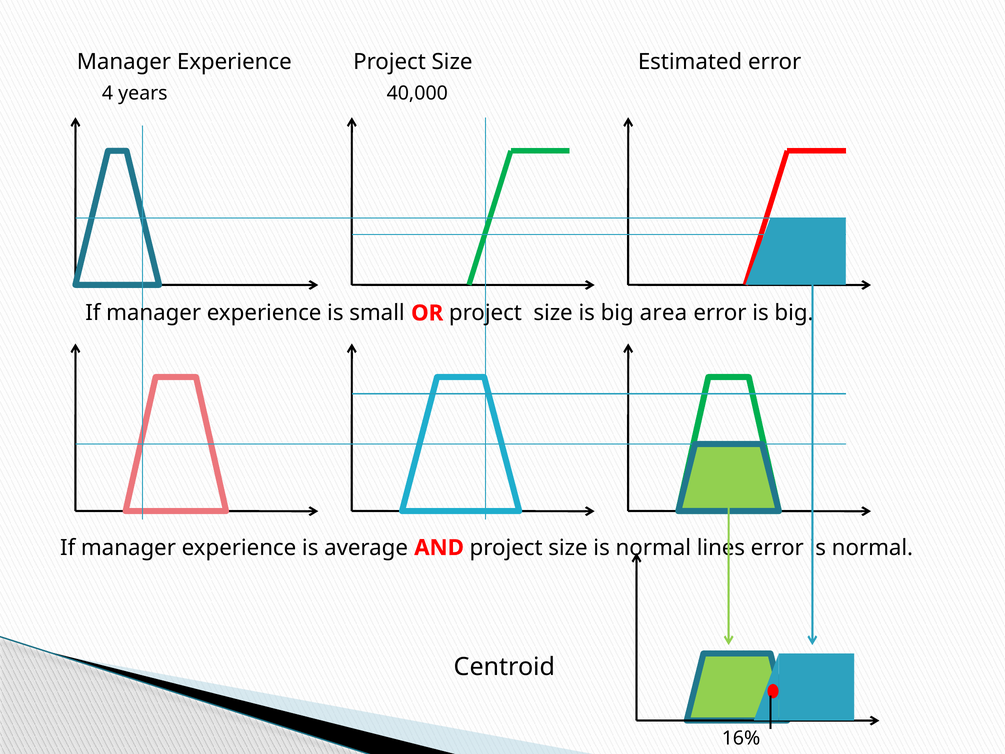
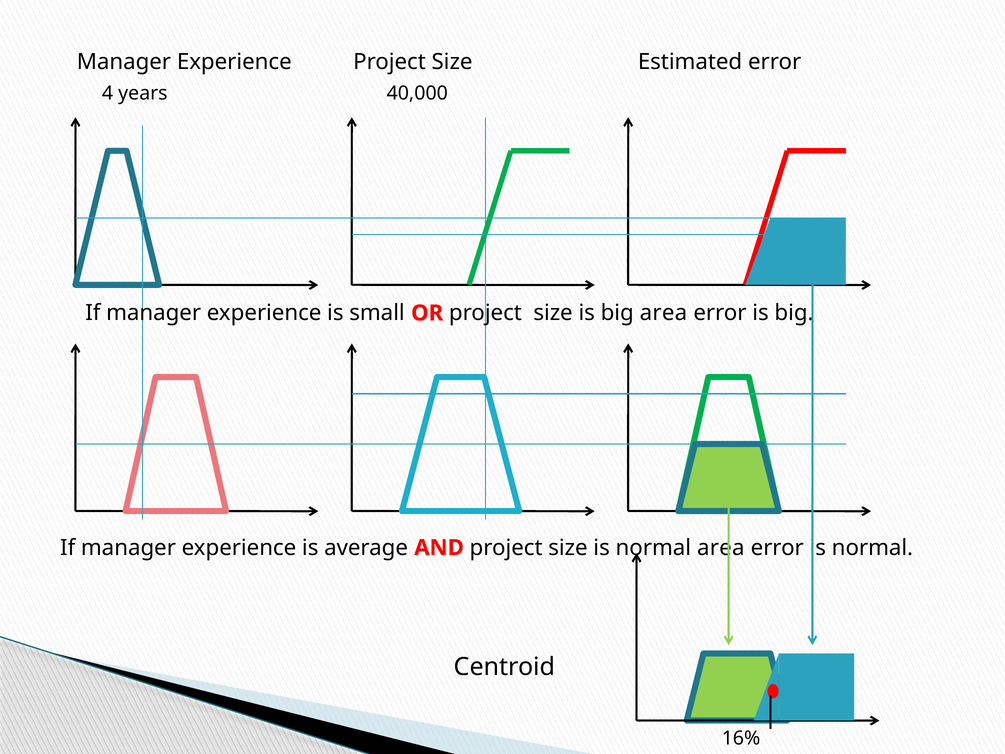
normal lines: lines -> area (721, 548)
